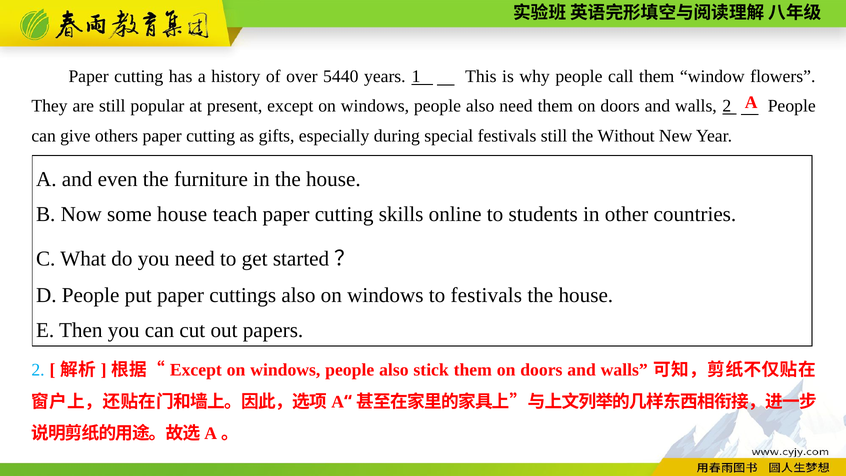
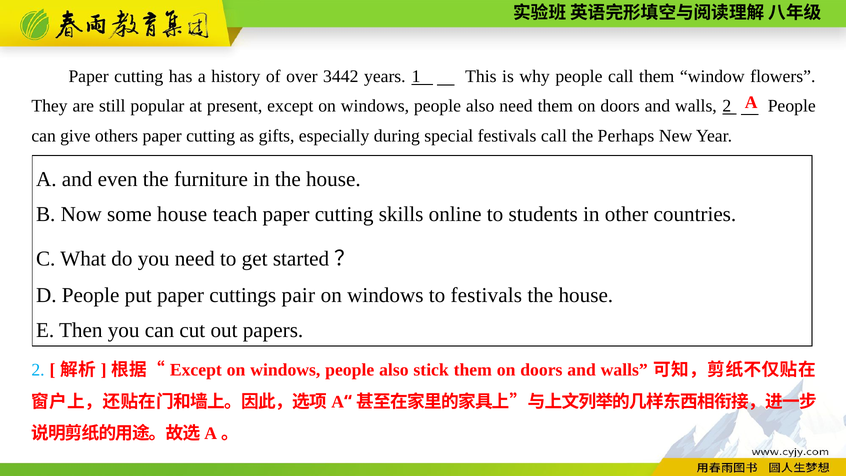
5440: 5440 -> 3442 (341, 77)
festivals still: still -> call (554, 136)
Without: Without -> Perhaps (626, 136)
cuttings also: also -> pair (298, 295)
